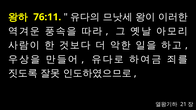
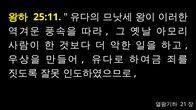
76:11: 76:11 -> 25:11 (47, 17)
